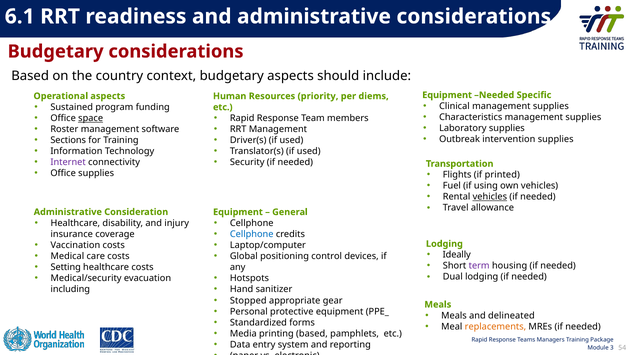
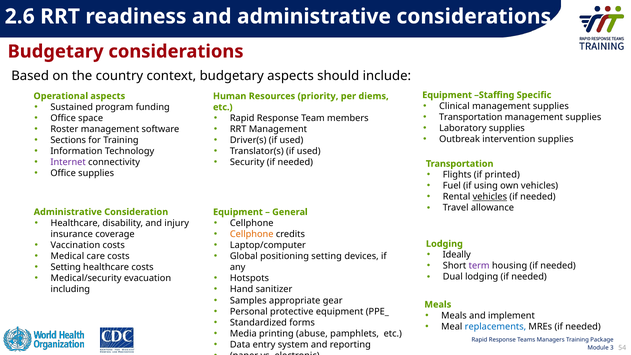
6.1: 6.1 -> 2.6 (20, 16)
Equipment Needed: Needed -> Staffing (494, 95)
Characteristics: Characteristics -> Transportation (471, 117)
space underline: present -> none (91, 118)
Cellphone colour: blue -> orange (252, 234)
positioning control: control -> setting (327, 256)
Stopped: Stopped -> Samples (248, 300)
delineated: delineated -> implement (511, 316)
replacements colour: orange -> blue (495, 327)
printing based: based -> abuse (312, 334)
